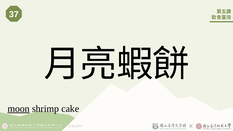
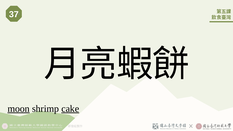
cake underline: none -> present (70, 109)
